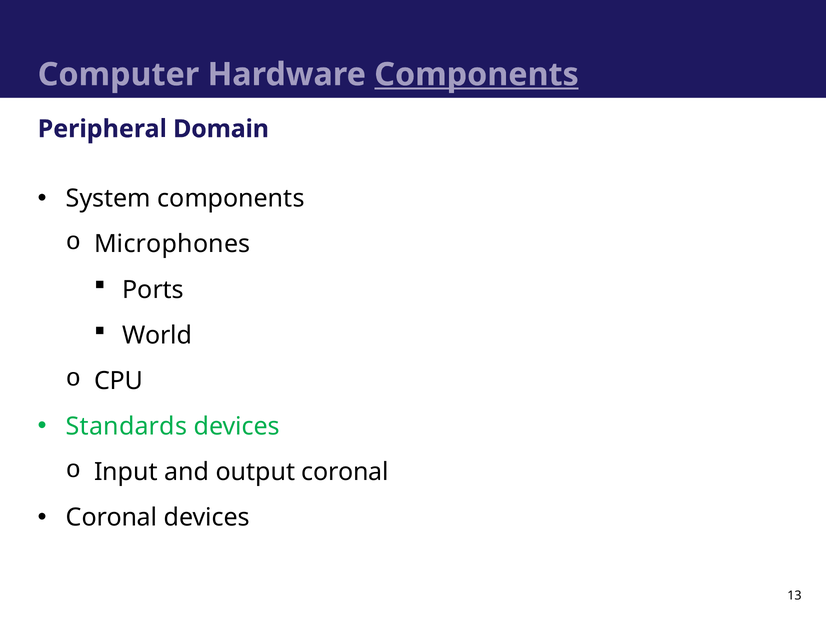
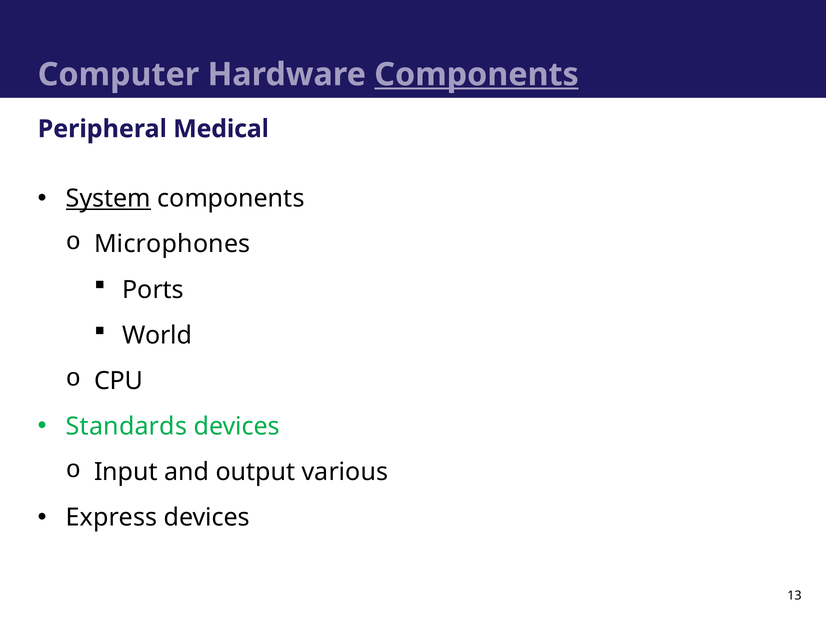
Domain: Domain -> Medical (221, 129)
System underline: none -> present (108, 198)
output coronal: coronal -> various (345, 472)
Coronal: Coronal -> Express (111, 517)
